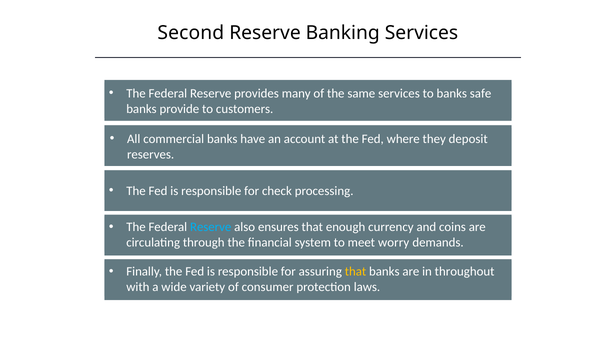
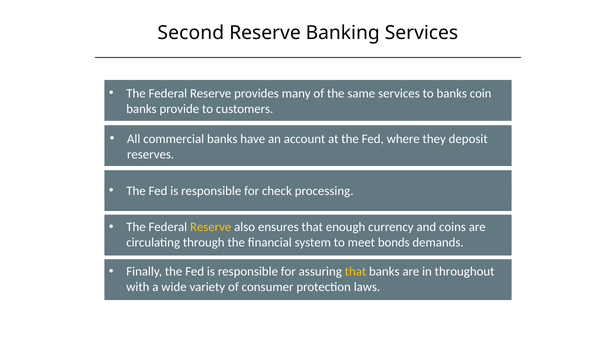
safe: safe -> coin (481, 93)
Reserve colour: light blue -> yellow (211, 227)
worry: worry -> bonds (394, 242)
